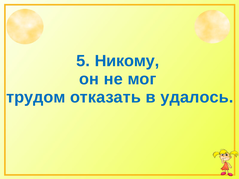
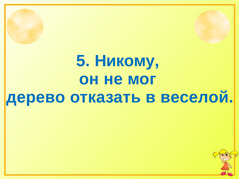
трудом: трудом -> дерево (36, 97)
удалось: удалось -> веселой (197, 97)
